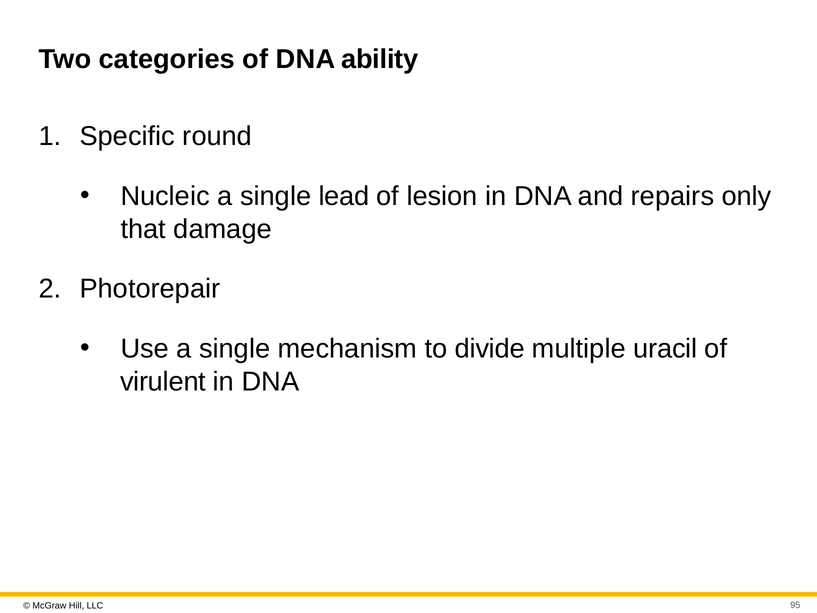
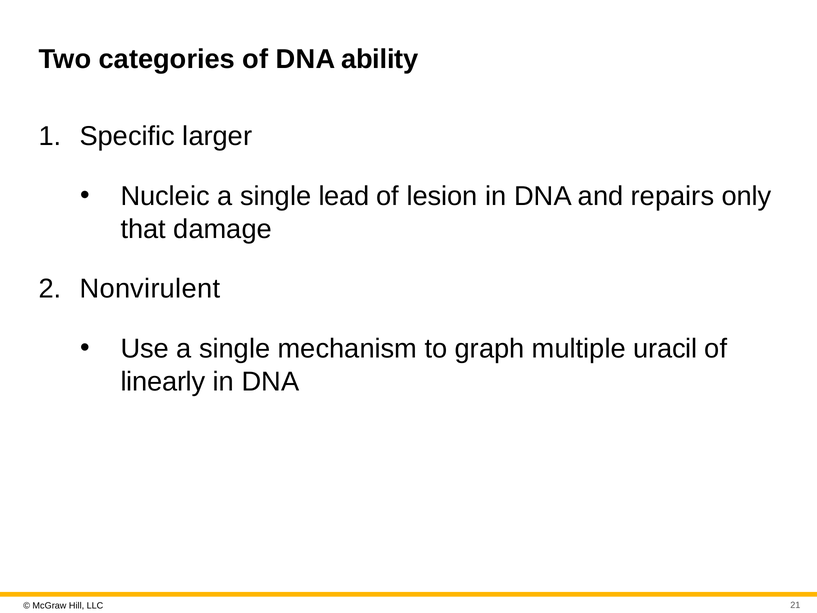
round: round -> larger (217, 136)
Photorepair: Photorepair -> Nonvirulent (150, 289)
divide: divide -> graph (490, 349)
virulent: virulent -> linearly (163, 381)
95: 95 -> 21 (795, 605)
